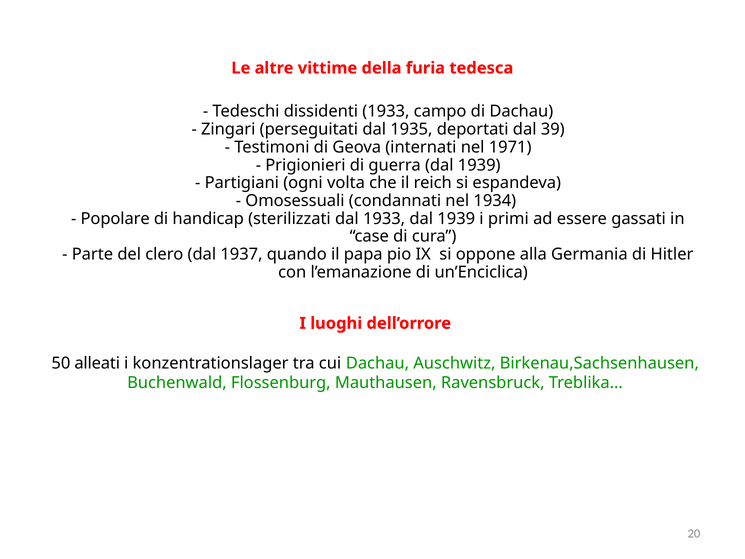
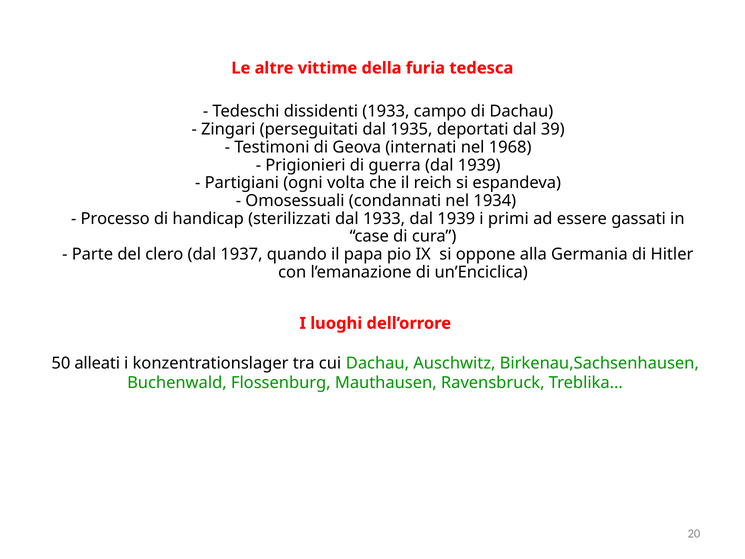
1971: 1971 -> 1968 (510, 147)
Popolare: Popolare -> Processo (115, 219)
